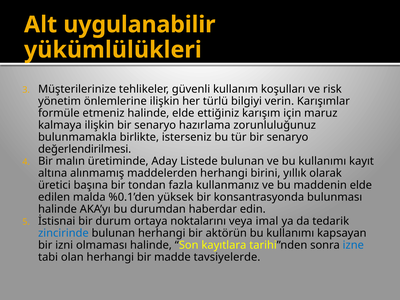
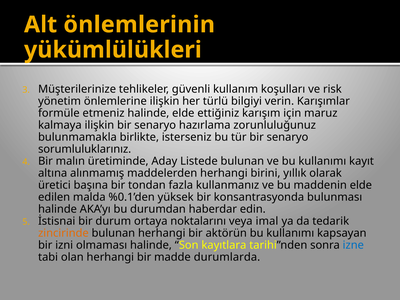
uygulanabilir: uygulanabilir -> önlemlerinin (139, 25)
değerlendirilmesi: değerlendirilmesi -> sorumluluklarınız (85, 149)
zincirinde colour: blue -> orange (63, 233)
tavsiyelerde: tavsiyelerde -> durumlarda (227, 257)
